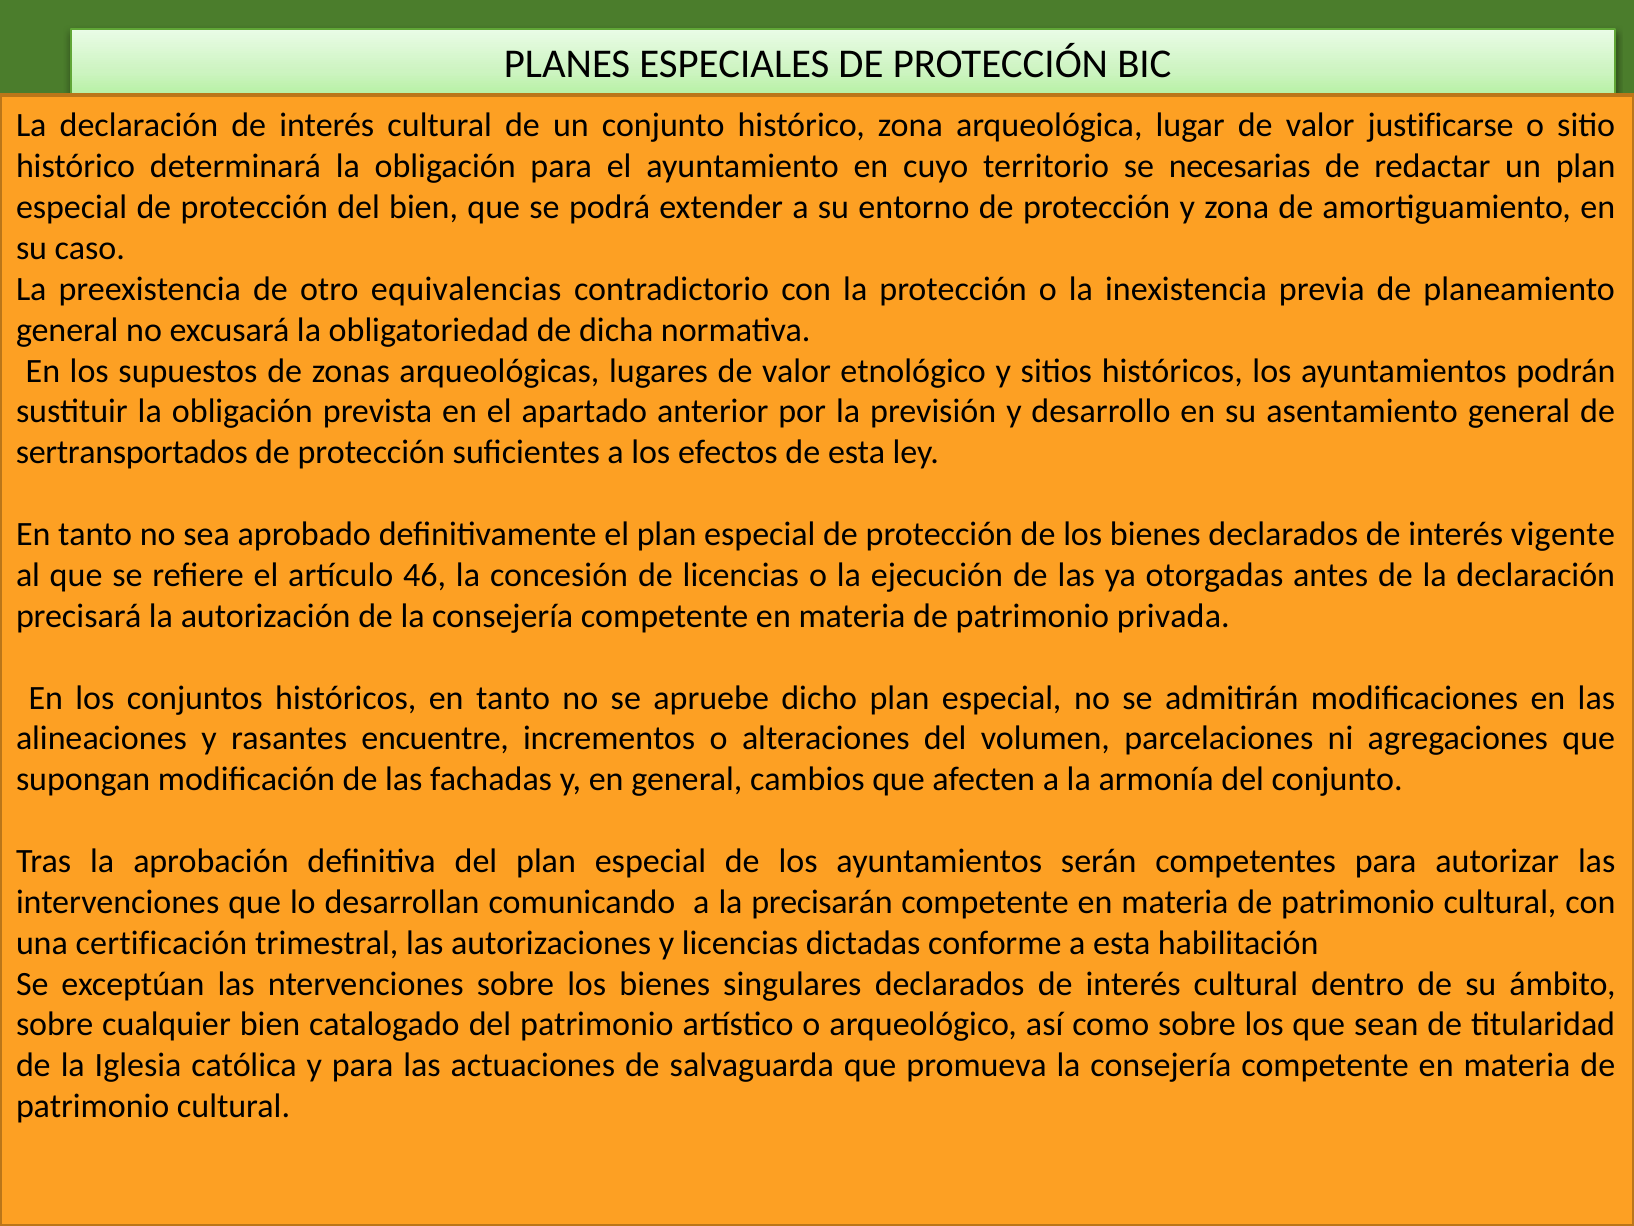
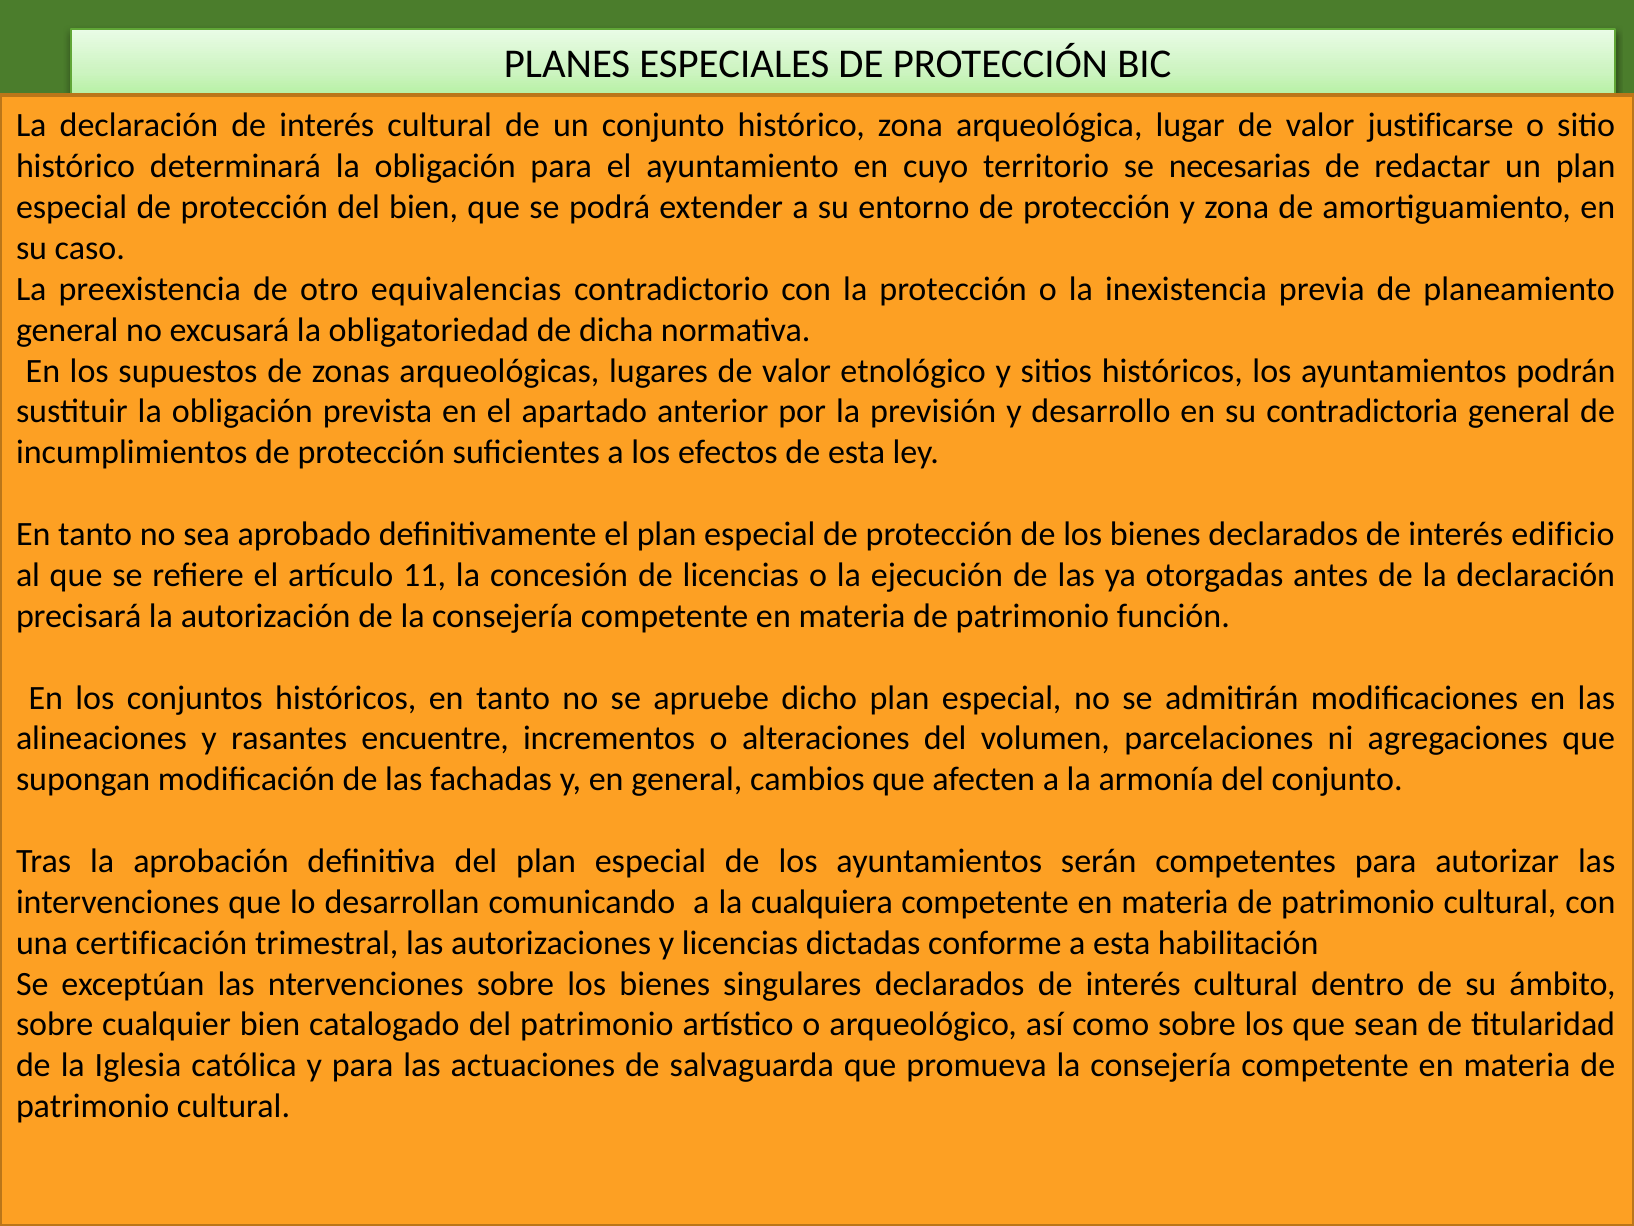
asentamiento: asentamiento -> contradictoria (1362, 412)
sertransportados: sertransportados -> incumplimientos (132, 452)
vigente: vigente -> edificio (1563, 534)
46: 46 -> 11 (425, 575)
privada: privada -> función (1173, 616)
precisarán: precisarán -> cualquiera (822, 902)
